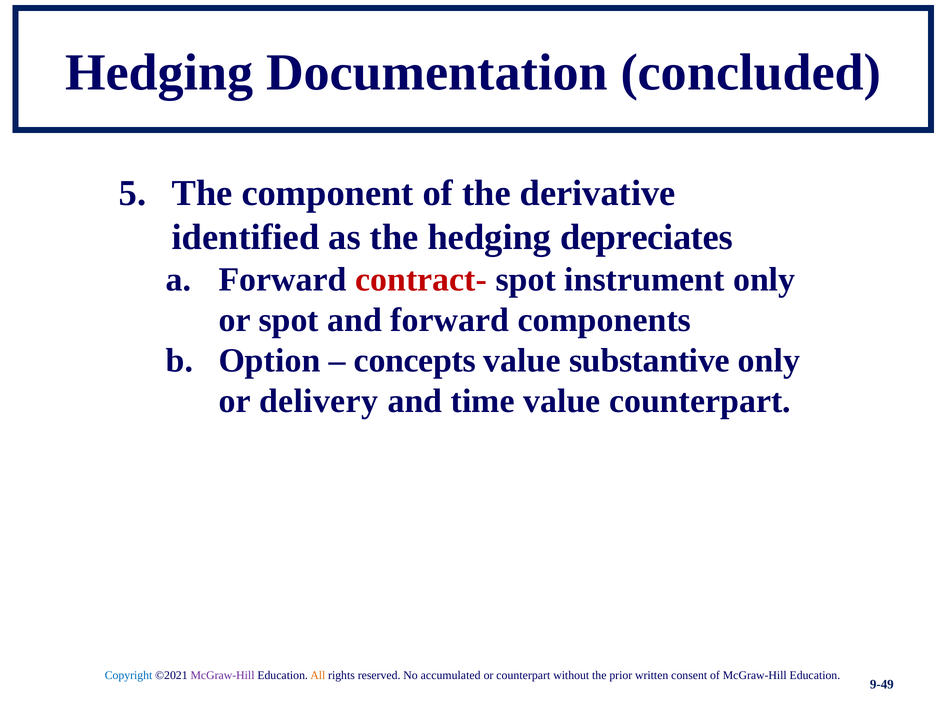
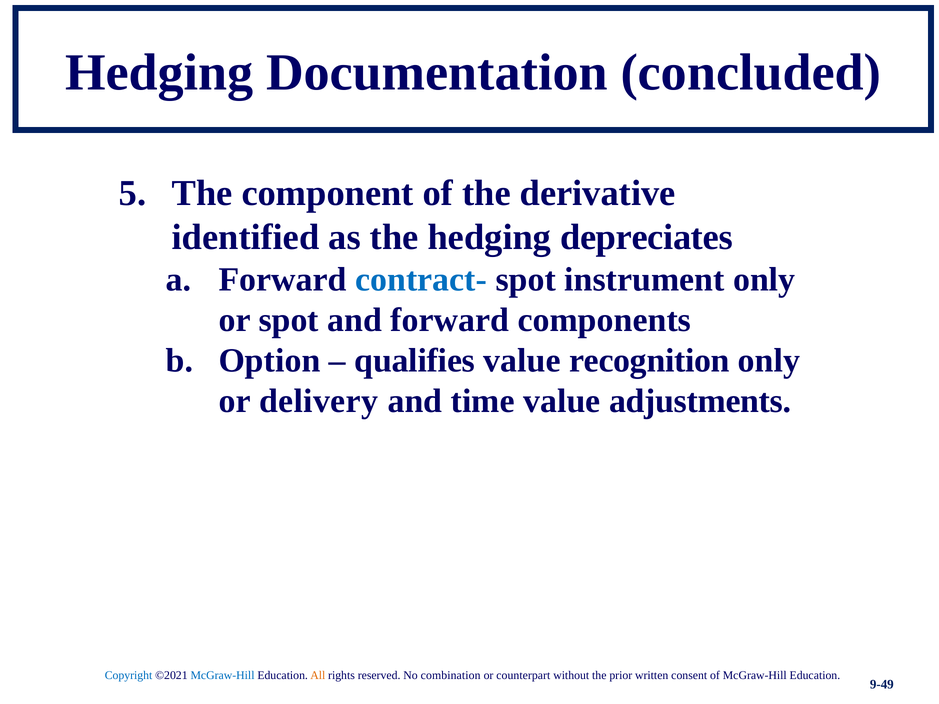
contract- colour: red -> blue (421, 279)
concepts: concepts -> qualifies (415, 361)
substantive: substantive -> recognition (649, 361)
value counterpart: counterpart -> adjustments (700, 401)
McGraw-Hill colour: purple -> blue (223, 676)
accumulated: accumulated -> combination (451, 676)
